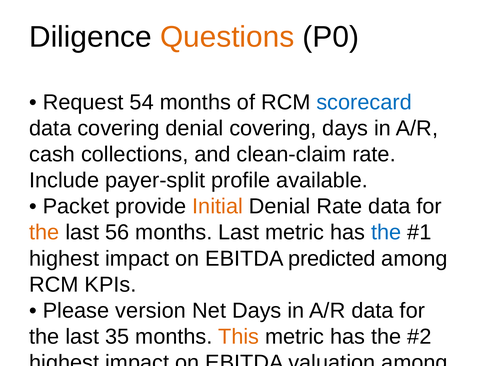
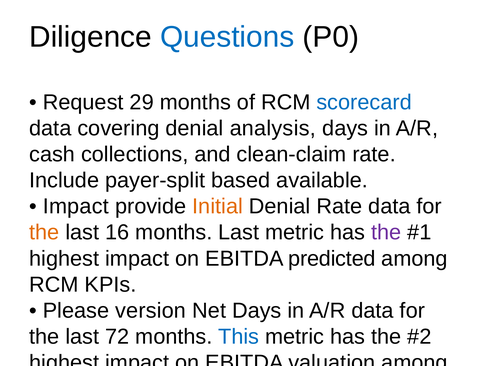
Questions colour: orange -> blue (227, 37)
54: 54 -> 29 (142, 102)
denial covering: covering -> analysis (273, 128)
profile: profile -> based (241, 180)
Packet: Packet -> Impact (76, 206)
56: 56 -> 16 (117, 233)
the colour: blue -> purple (386, 233)
35: 35 -> 72 (117, 337)
This colour: orange -> blue (239, 337)
